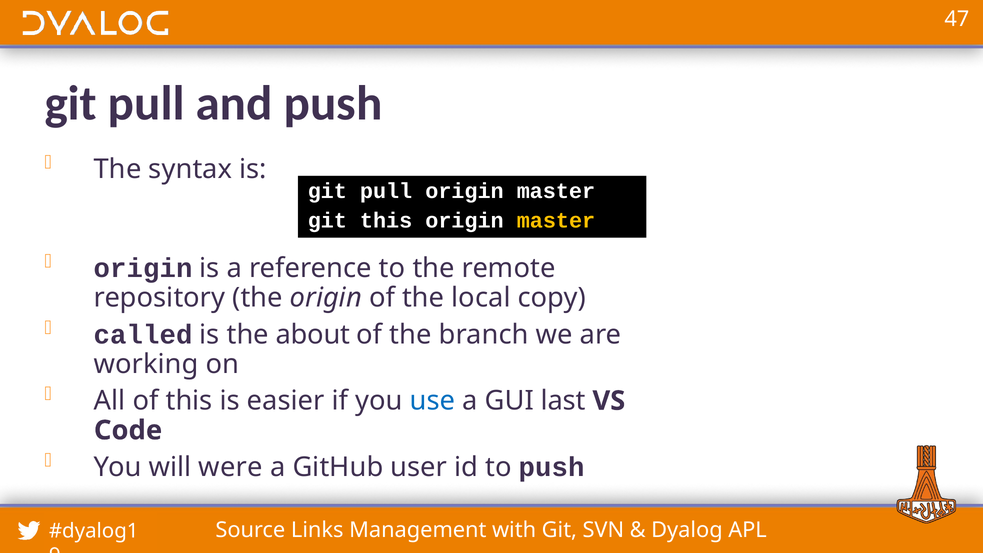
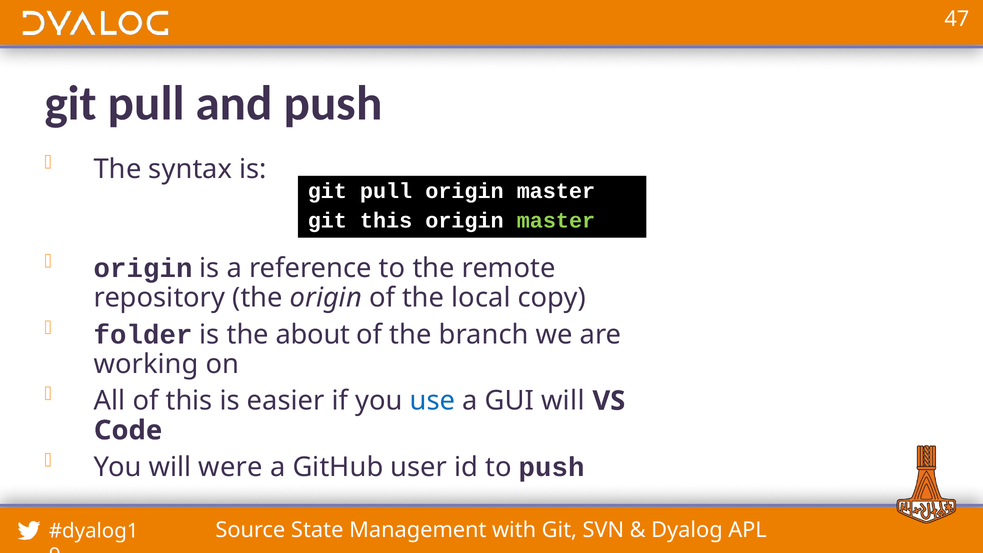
master colour: yellow -> light green (556, 220)
called: called -> folder (143, 334)
GUI last: last -> will (563, 401)
Links: Links -> State (317, 530)
